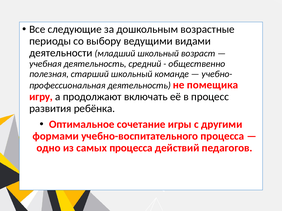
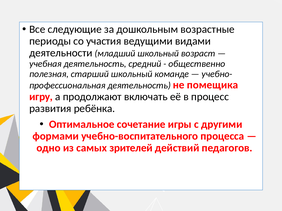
выбору: выбору -> участия (104, 41)
самых процесса: процесса -> зрителей (131, 148)
